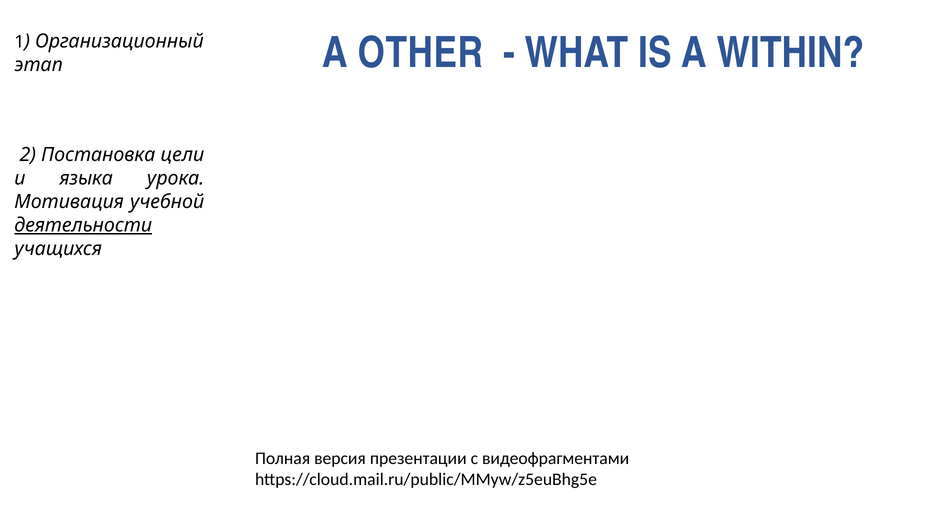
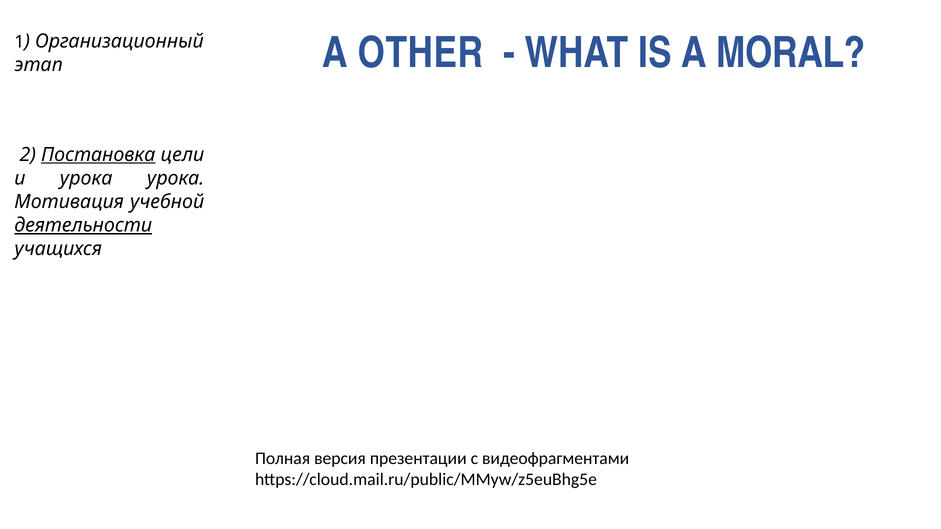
WITHIN: WITHIN -> MORAL (791, 53)
Постановка underline: none -> present (98, 155)
и языка: языка -> урока (86, 178)
